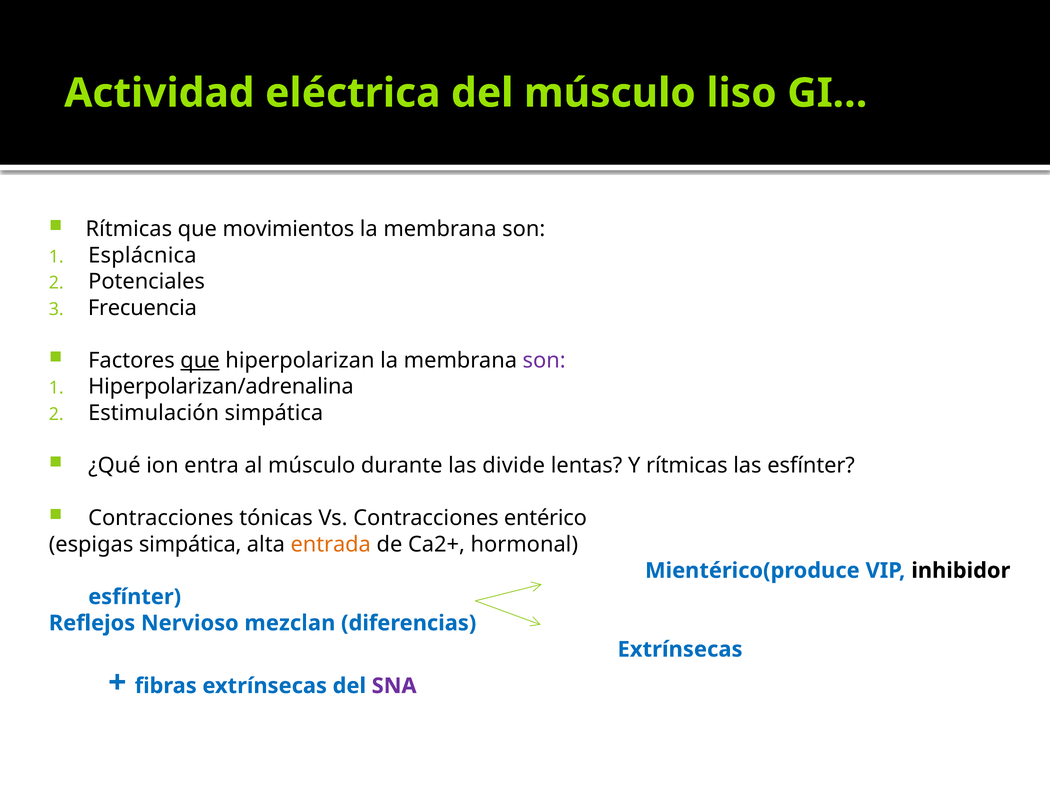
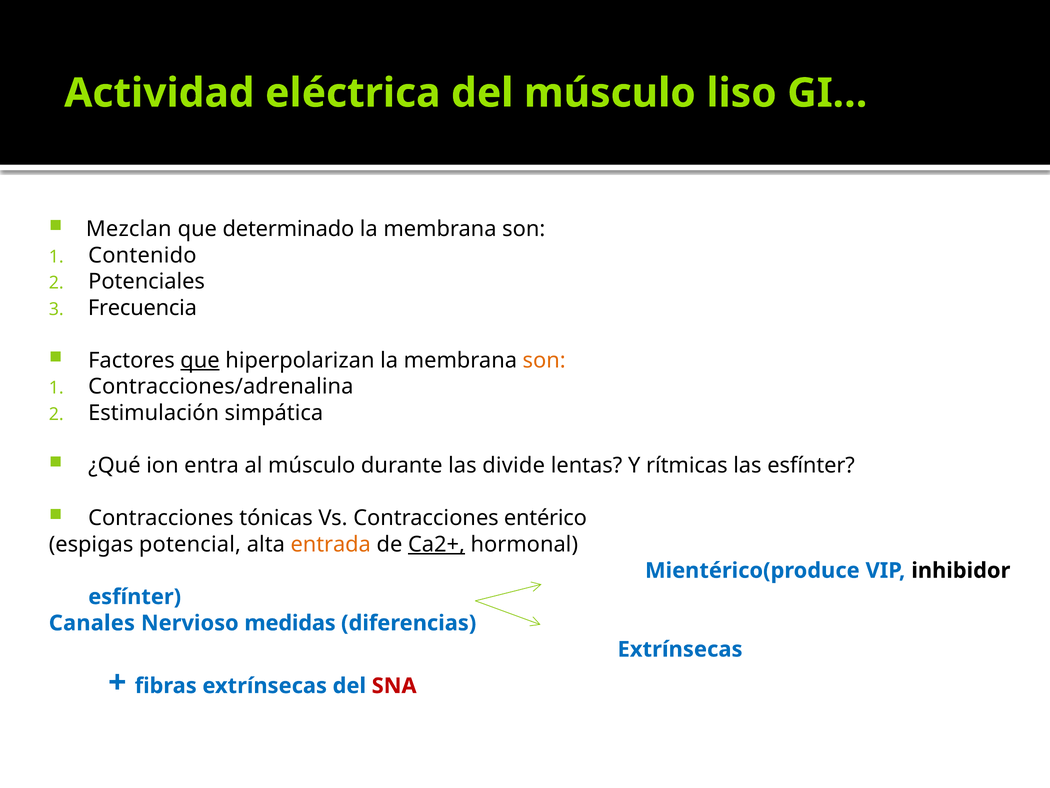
Rítmicas: Rítmicas -> Mezclan (129, 229)
movimientos: movimientos -> determinado (288, 229)
Esplácnica: Esplácnica -> Contenido (142, 255)
son colour: purple -> orange (544, 360)
Hiperpolarizan/adrenalina: Hiperpolarizan/adrenalina -> Contracciones/adrenalina (221, 386)
espigas simpática: simpática -> potencial (190, 544)
Ca2+ underline: none -> present (436, 544)
Reflejos: Reflejos -> Canales (92, 623)
mezclan: mezclan -> medidas (290, 623)
SNA colour: purple -> red (394, 685)
